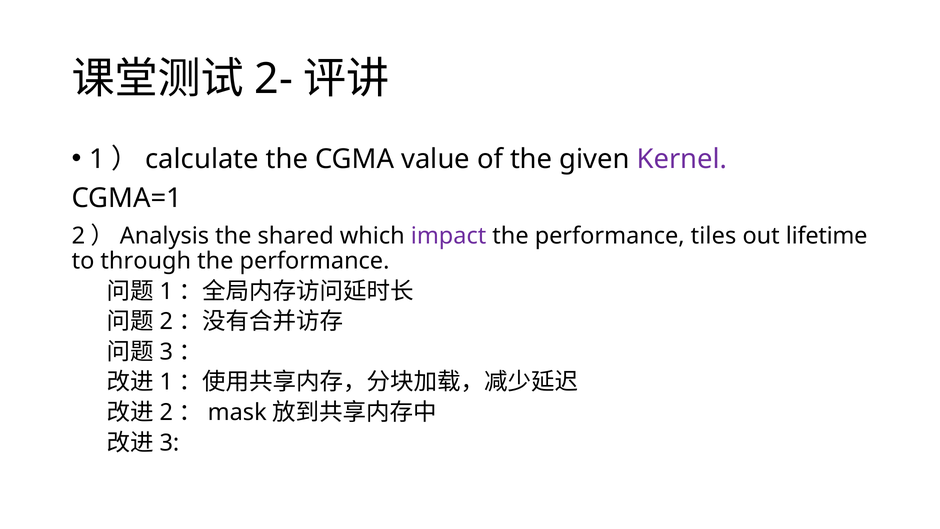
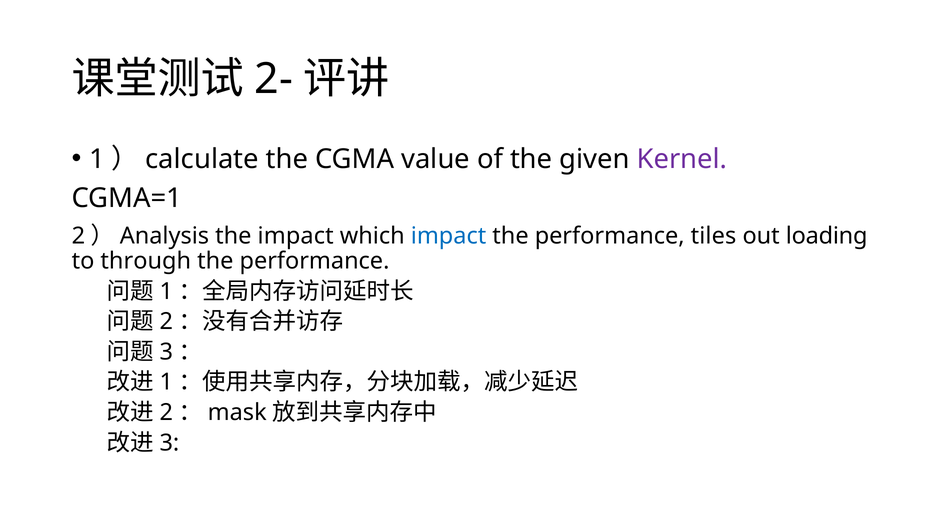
the shared: shared -> impact (296, 236)
impact colour: purple -> blue (449, 236)
lifetime: lifetime -> loading (827, 236)
